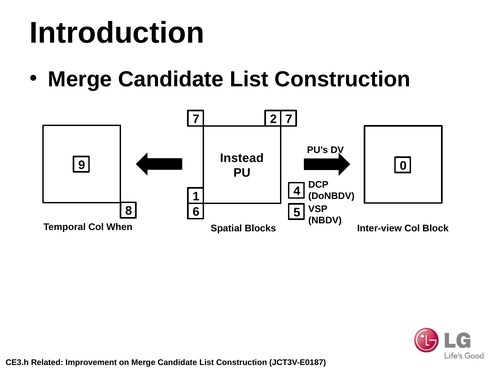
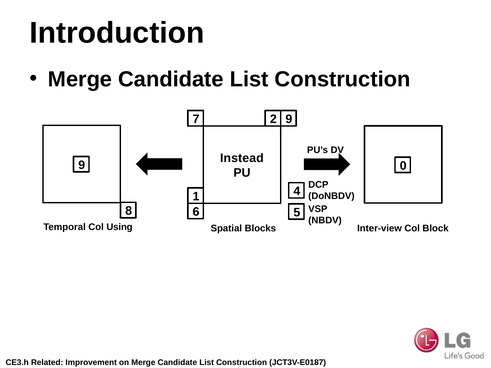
2 7: 7 -> 9 (289, 119)
When: When -> Using (120, 227)
